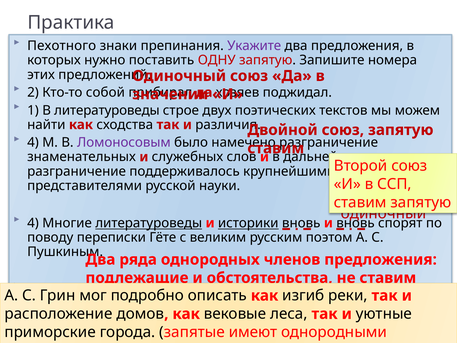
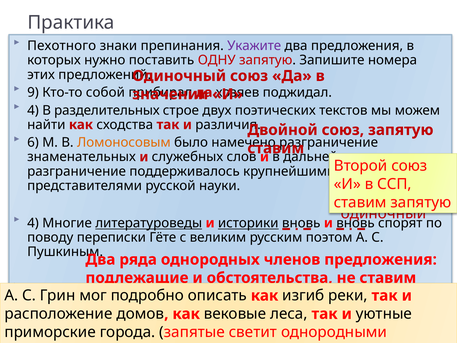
2: 2 -> 9 (33, 92)
1: 1 -> 4 (33, 110)
В литературоведы: литературоведы -> разделительных (107, 110)
4: 4 -> 6 (33, 142)
Ломоносовым colour: purple -> orange (124, 142)
имеют: имеют -> светит (253, 332)
